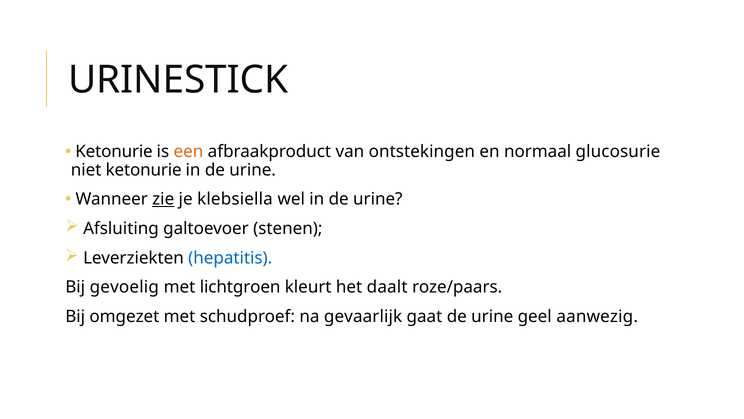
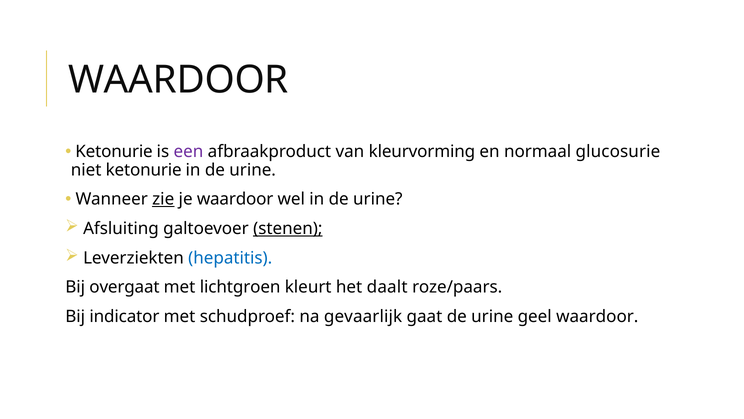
URINESTICK: URINESTICK -> WAARDOOR (178, 80)
een colour: orange -> purple (188, 151)
ontstekingen: ontstekingen -> kleurvorming (422, 151)
je klebsiella: klebsiella -> waardoor (235, 199)
stenen underline: none -> present (288, 228)
gevoelig: gevoelig -> overgaat (124, 287)
omgezet: omgezet -> indicator (124, 316)
geel aanwezig: aanwezig -> waardoor (597, 316)
